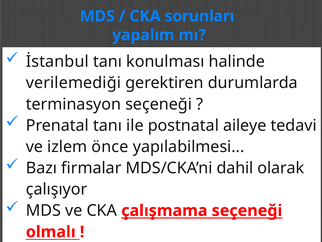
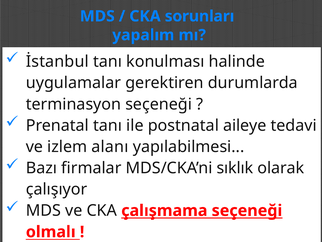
verilemediği: verilemediği -> uygulamalar (73, 83)
önce: önce -> alanı (110, 146)
dahil: dahil -> sıklık (235, 168)
